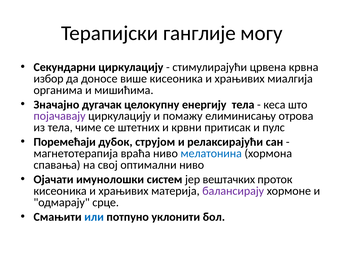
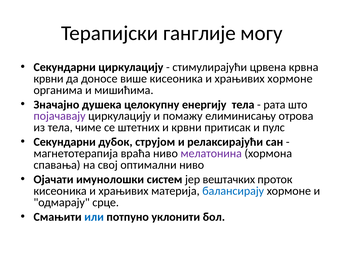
избор: избор -> крвни (49, 79)
храњивих миалгија: миалгија -> хормоне (290, 79)
дугачак: дугачак -> душека (102, 105)
кеса: кеса -> рата (274, 105)
Поремећаји: Поремећаји -> Секундарни (65, 142)
мелатонина colour: blue -> purple (211, 153)
балансирају colour: purple -> blue (233, 191)
